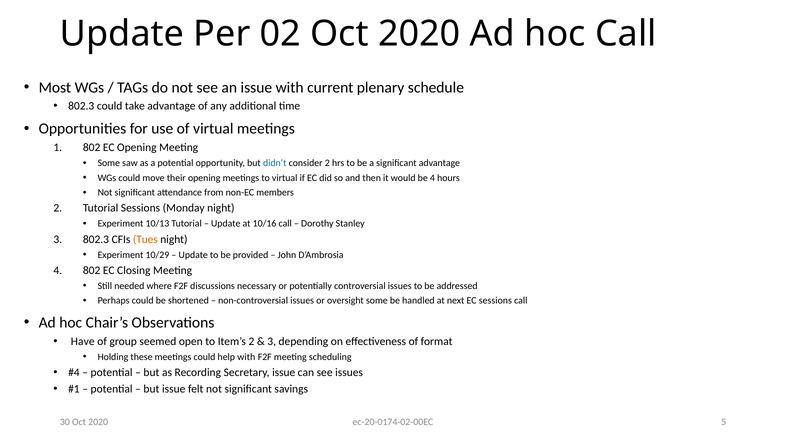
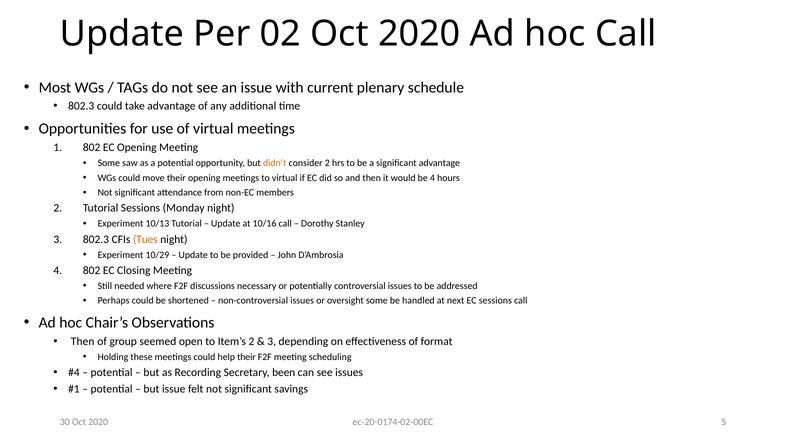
didn’t colour: blue -> orange (275, 163)
Have: Have -> Then (83, 341)
help with: with -> their (246, 357)
Secretary issue: issue -> been (284, 372)
